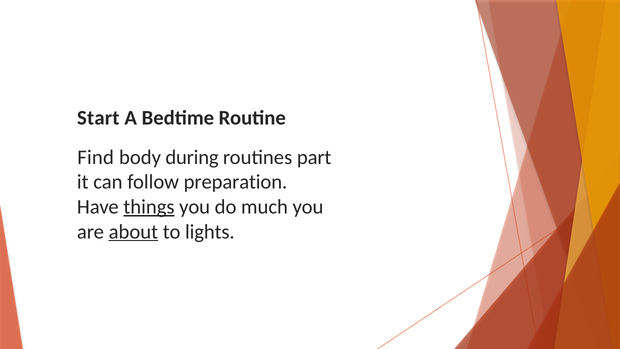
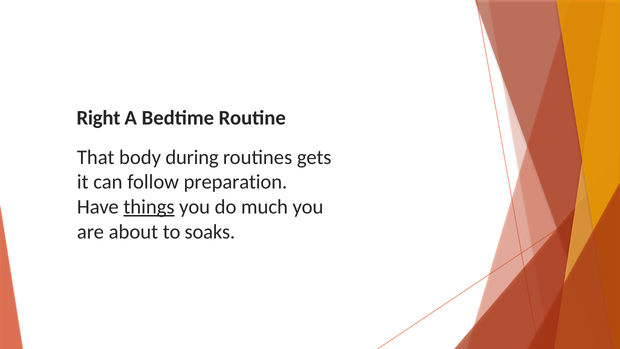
Start: Start -> Right (98, 118)
Find: Find -> That (96, 157)
part: part -> gets (314, 157)
about underline: present -> none (133, 232)
lights: lights -> soaks (210, 232)
